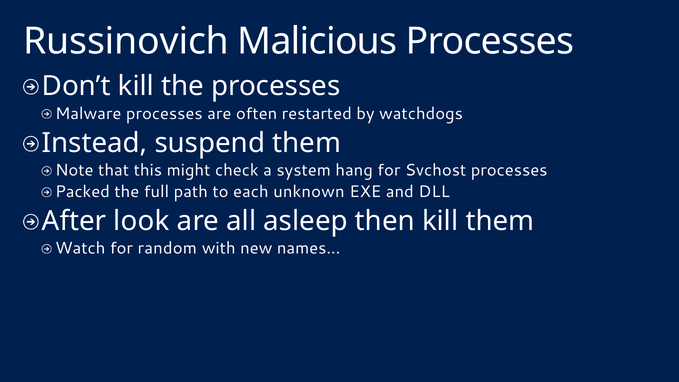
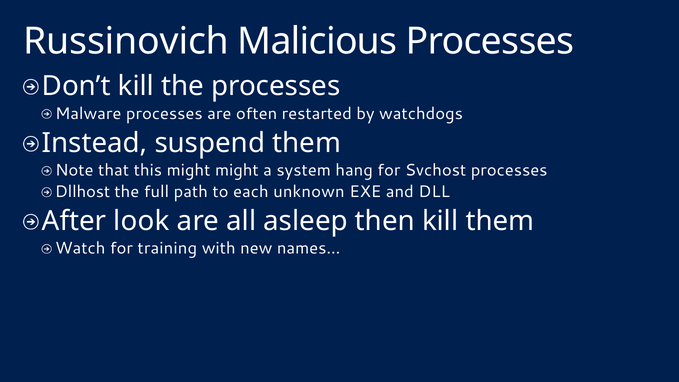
might check: check -> might (237, 170)
Packed: Packed -> Dllhost (82, 192)
random: random -> training (167, 248)
